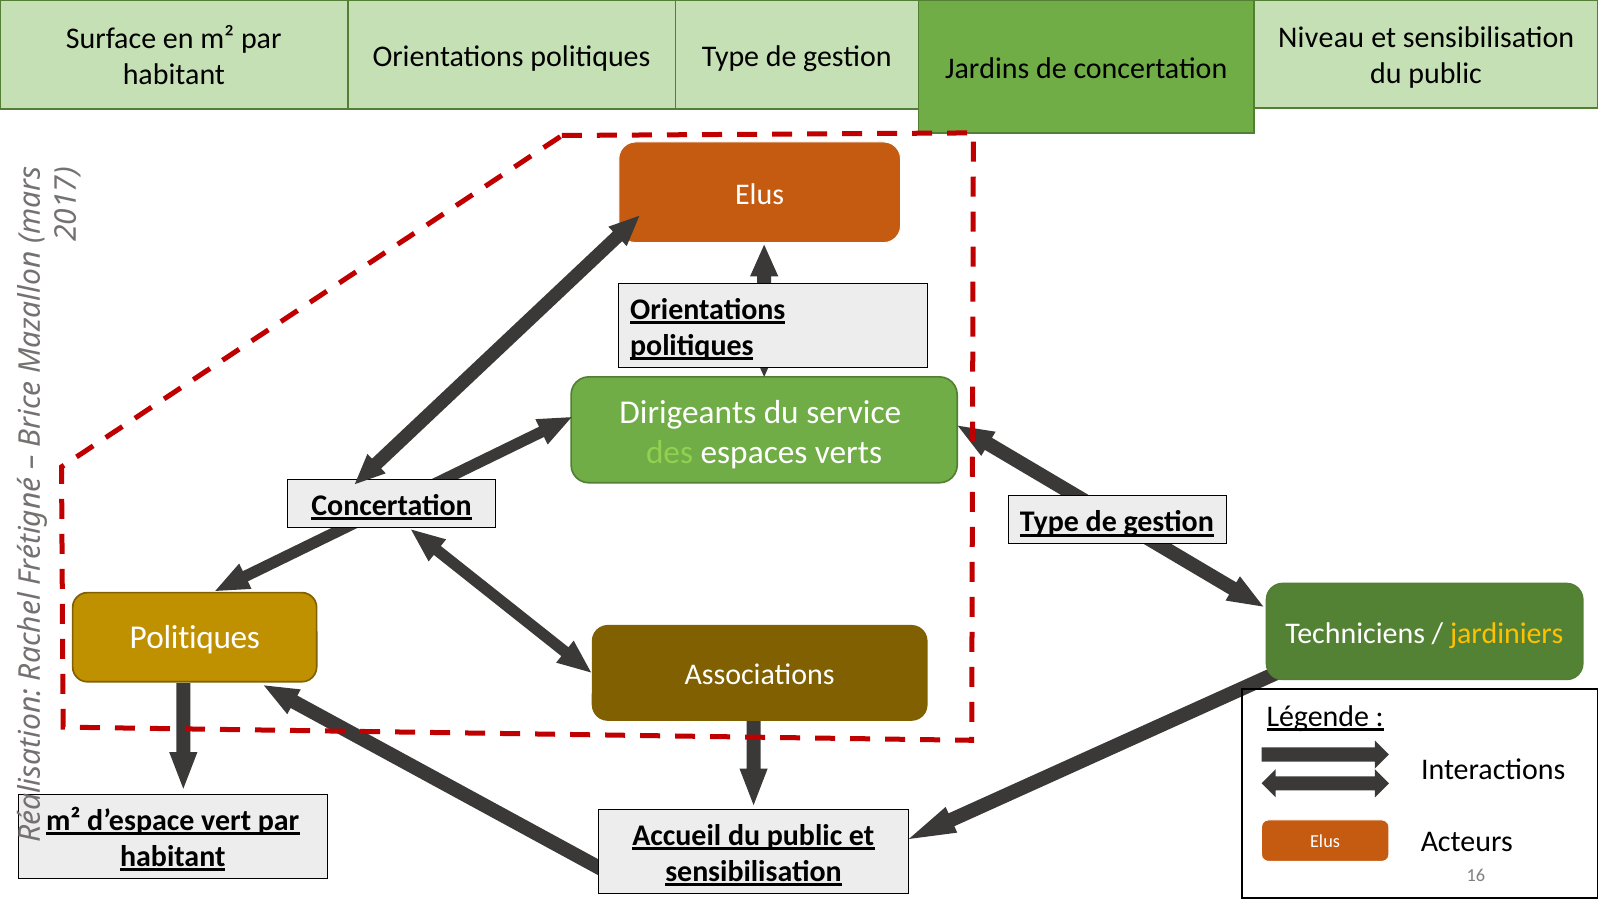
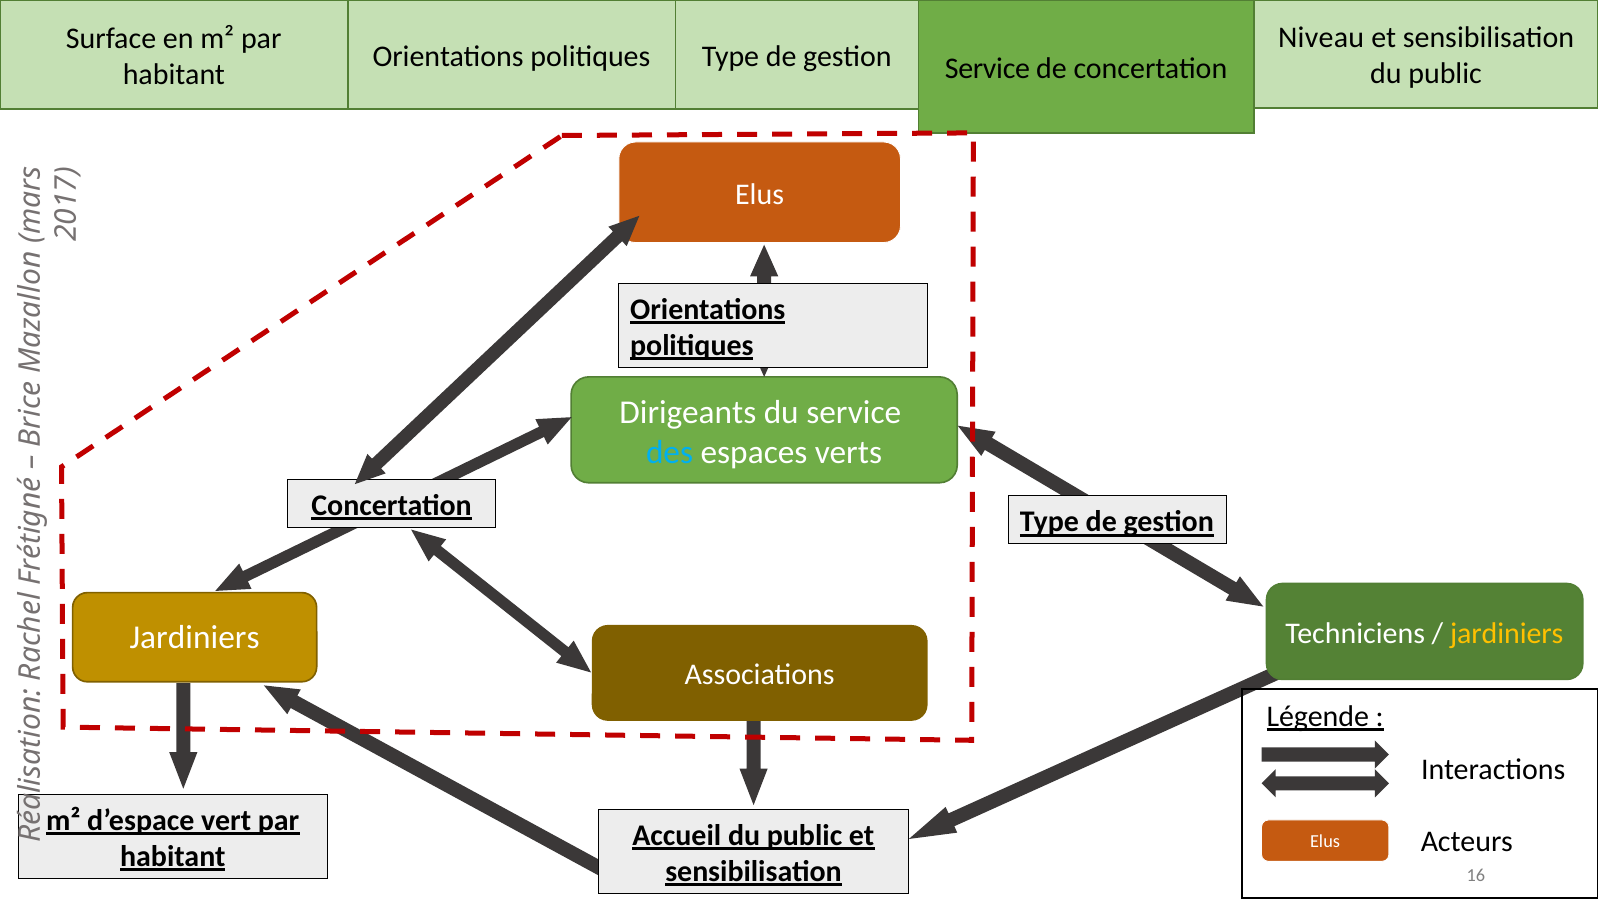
gestion Jardins: Jardins -> Service (987, 68)
des colour: light green -> light blue (670, 452)
Politiques: Politiques -> Jardiniers (195, 638)
